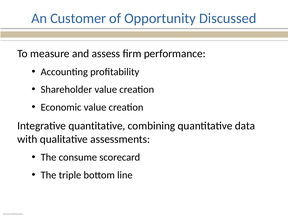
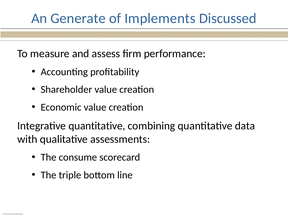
Customer: Customer -> Generate (78, 18)
Opportunity: Opportunity -> Implements (160, 18)
